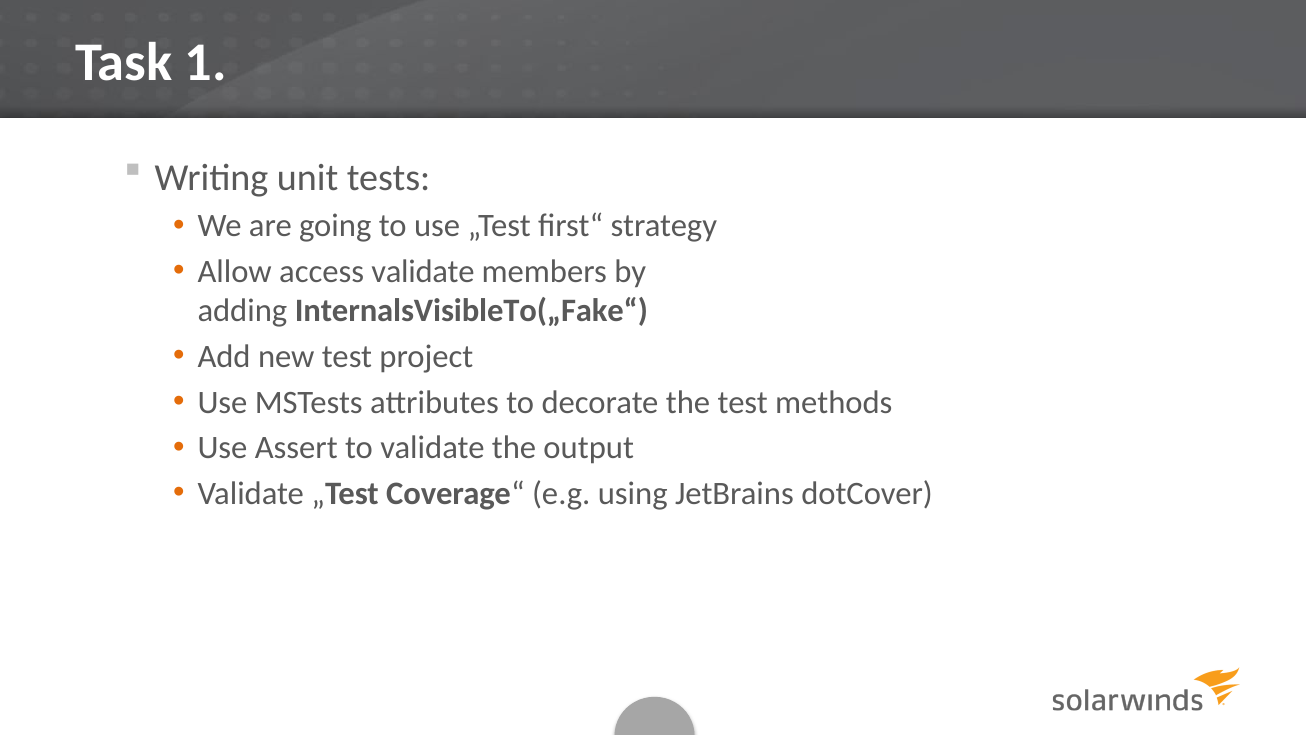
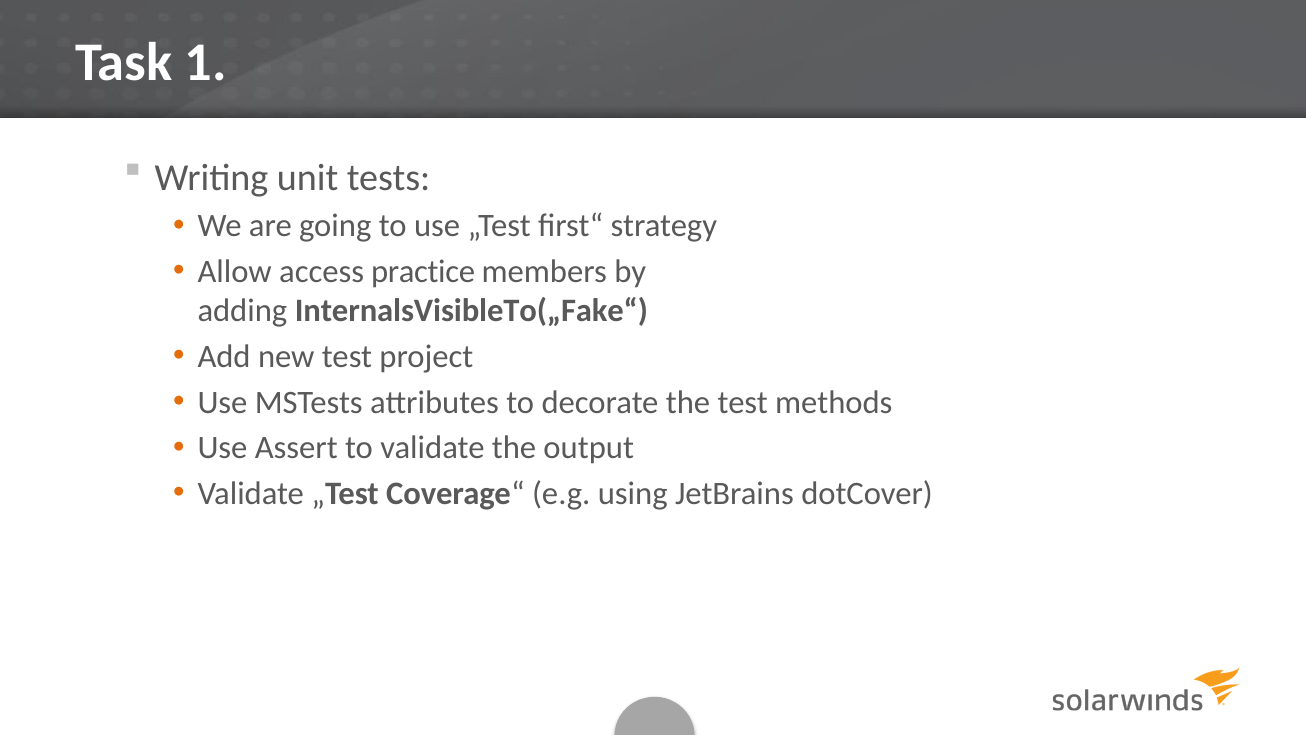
access validate: validate -> practice (423, 272)
